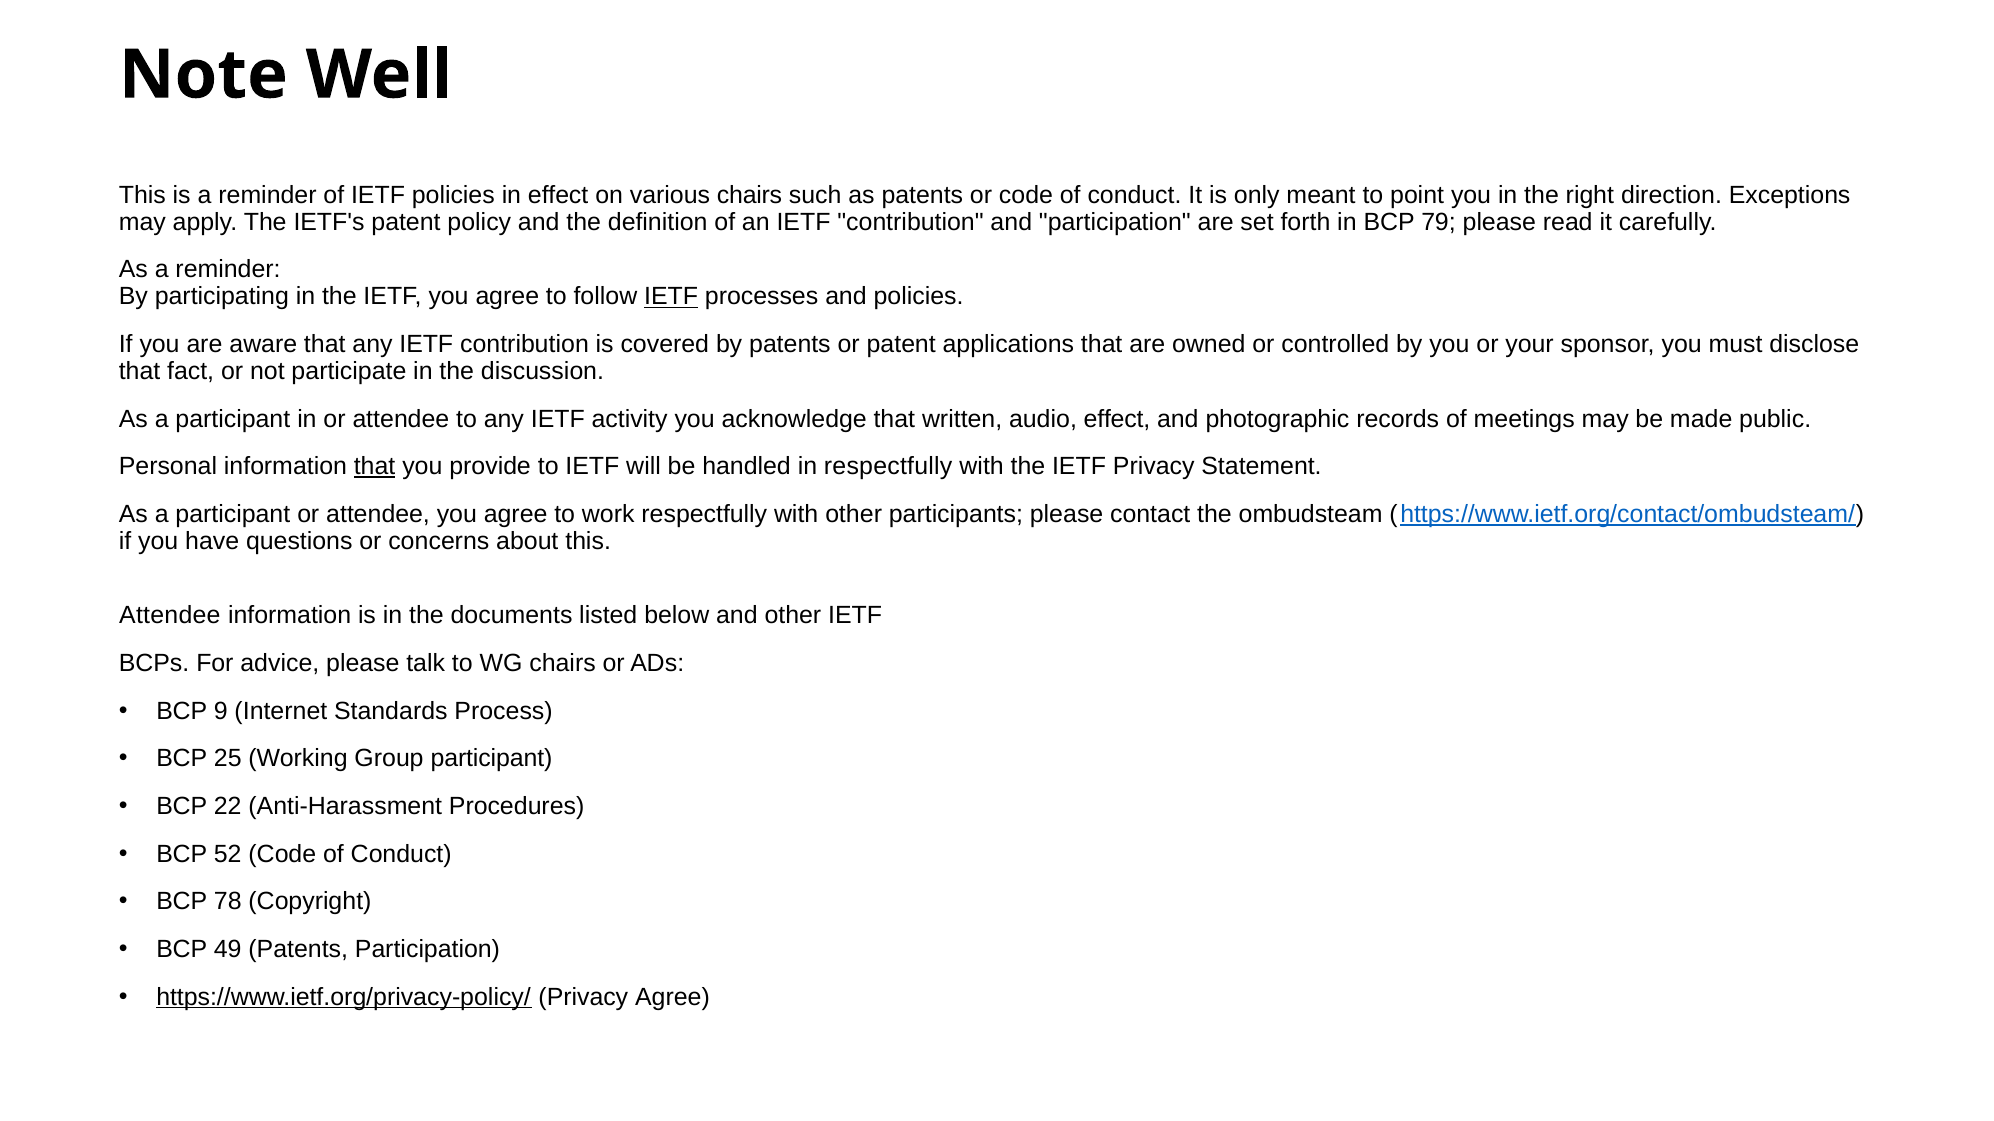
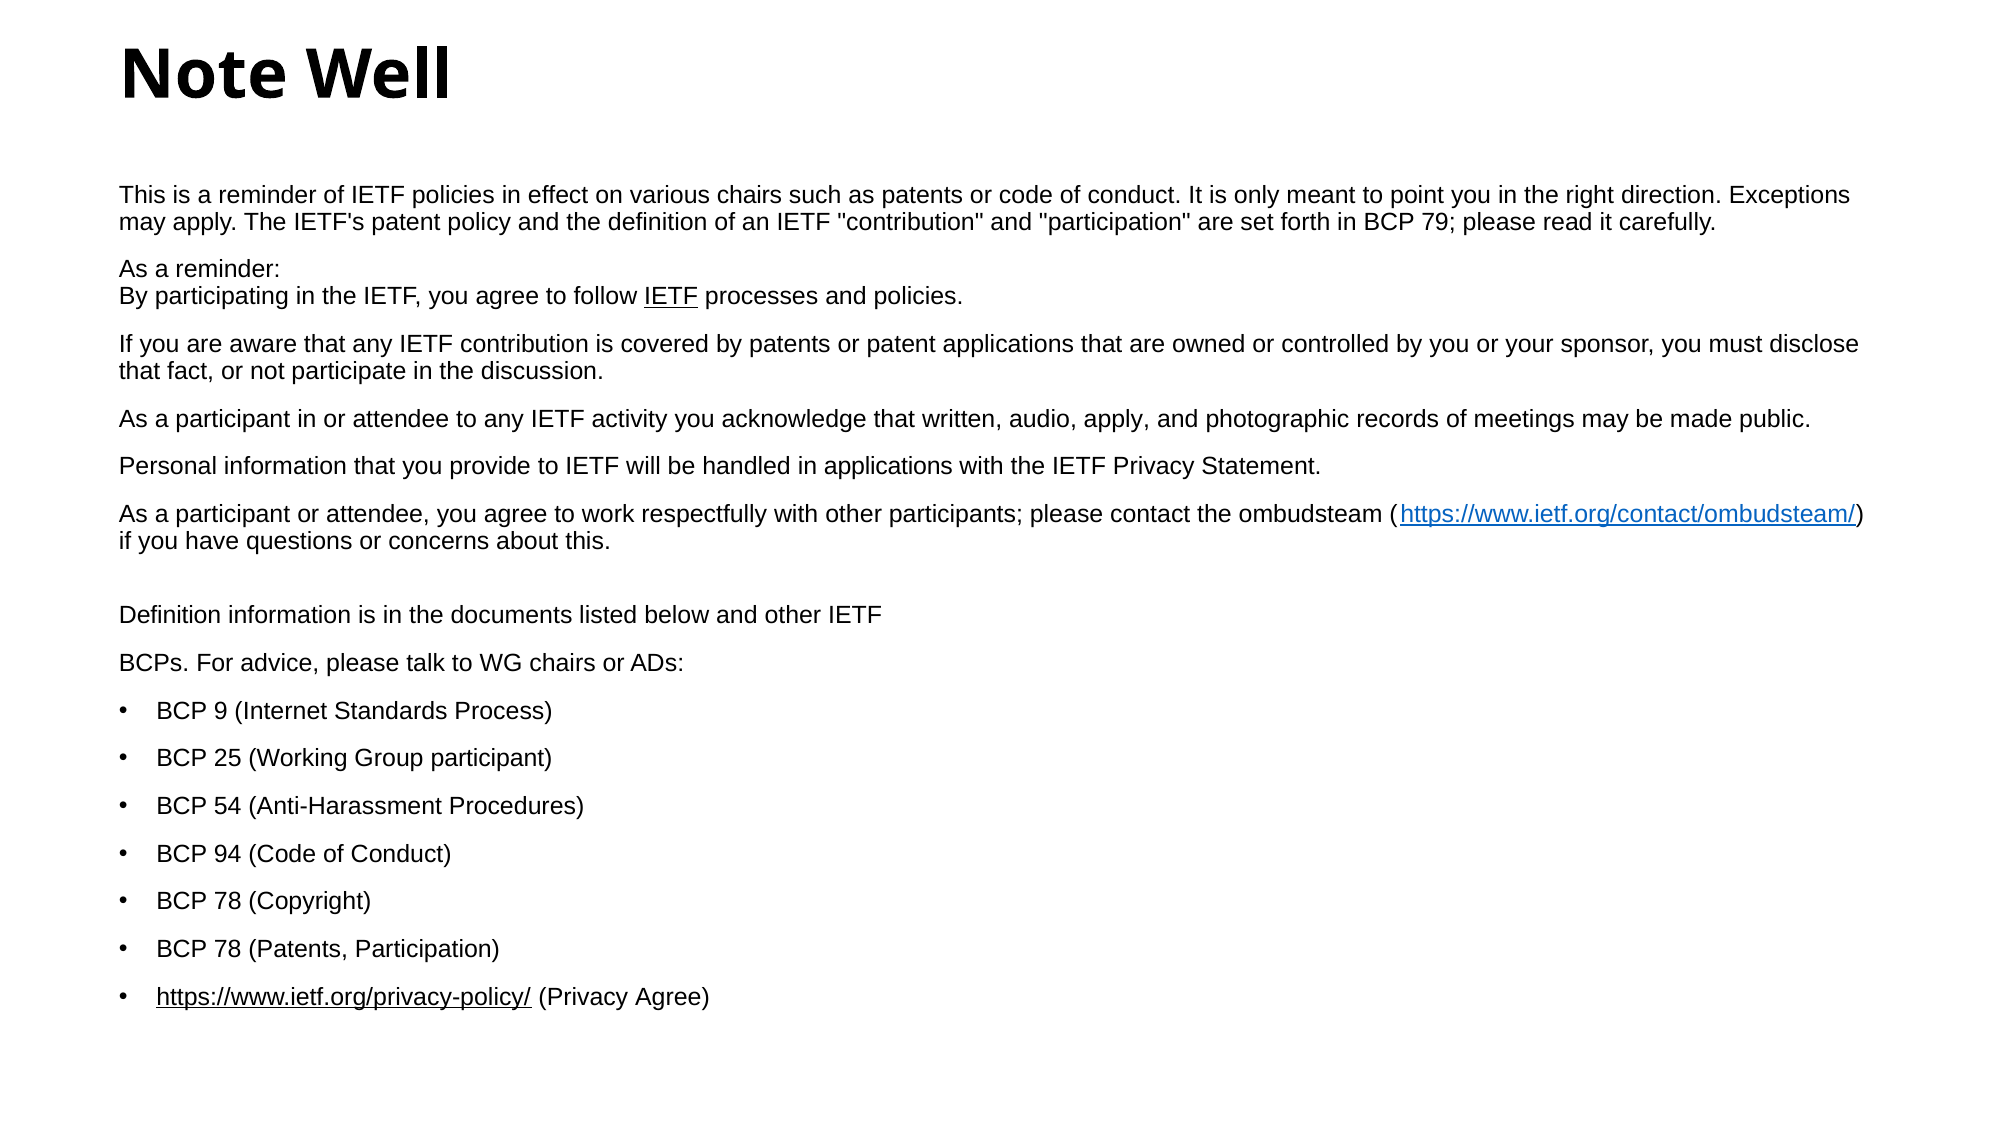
audio effect: effect -> apply (1117, 419)
that underline: present -> none (375, 467)
in respectfully: respectfully -> applications (888, 467)
Attendee: Attendee -> Definition (170, 616)
22: 22 -> 54 (228, 807)
52: 52 -> 94 (228, 854)
49: 49 -> 78 (228, 950)
